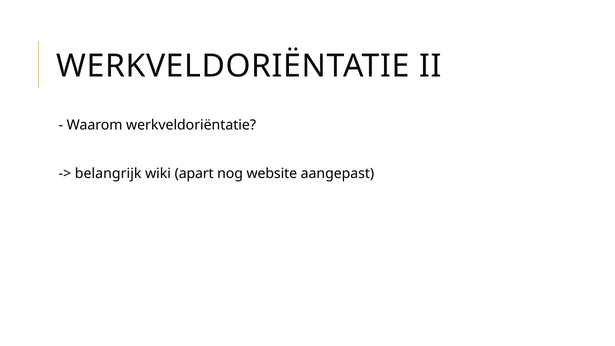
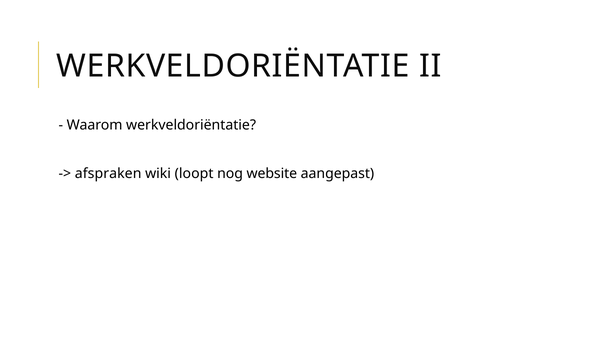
belangrijk: belangrijk -> afspraken (108, 173)
apart: apart -> loopt (194, 173)
